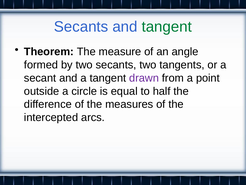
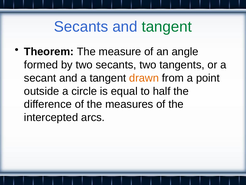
drawn colour: purple -> orange (144, 78)
